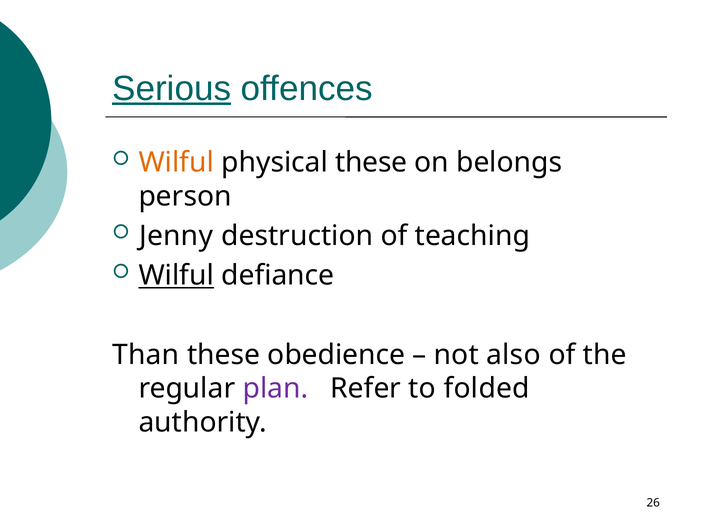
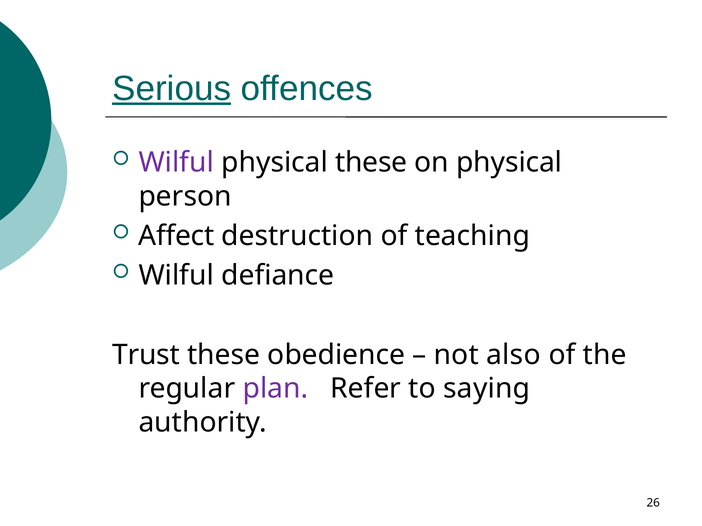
Wilful colour: orange -> purple (176, 163)
on belongs: belongs -> physical (509, 163)
Jenny: Jenny -> Affect (176, 236)
Wilful underline: present -> none (176, 276)
Than: Than -> Trust (146, 355)
folded: folded -> saying (487, 389)
